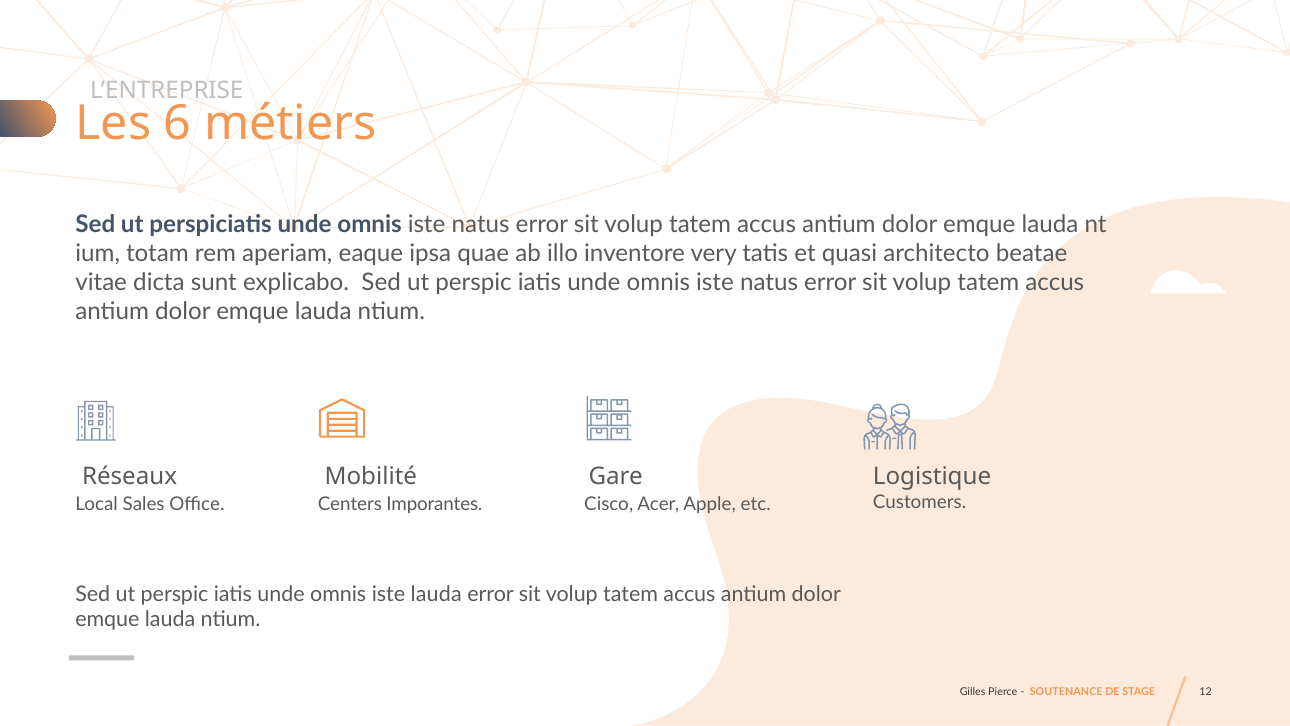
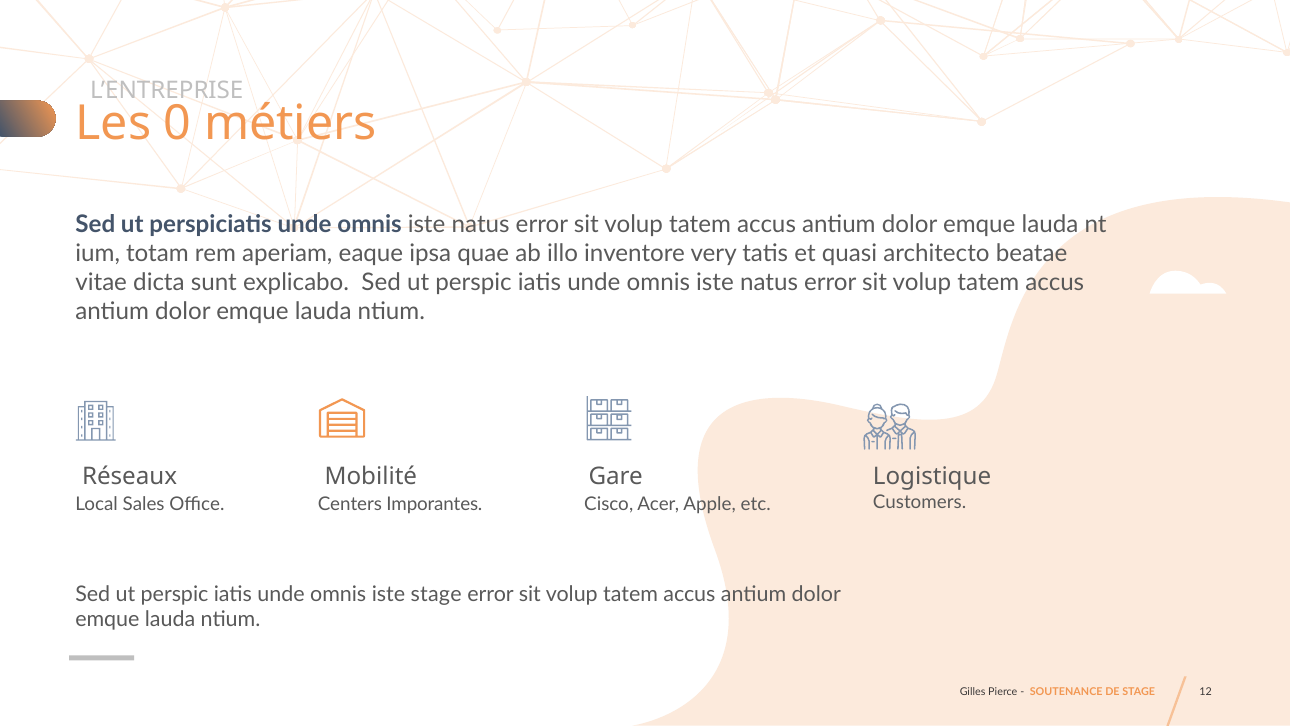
6: 6 -> 0 (178, 124)
iste lauda: lauda -> stage (436, 594)
